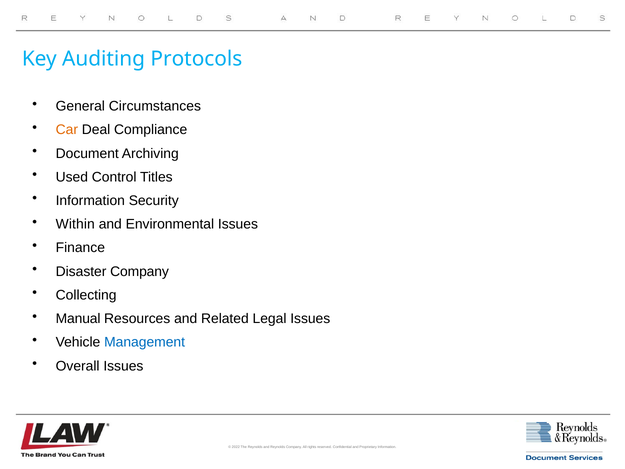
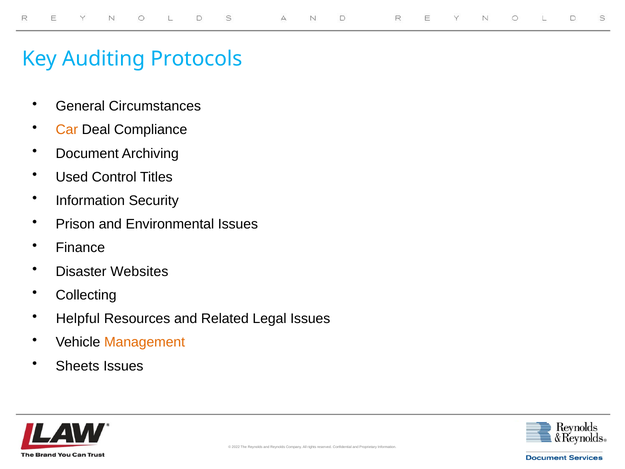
Within: Within -> Prison (75, 224)
Disaster Company: Company -> Websites (139, 271)
Manual: Manual -> Helpful (78, 319)
Management colour: blue -> orange (145, 342)
Overall: Overall -> Sheets (78, 366)
